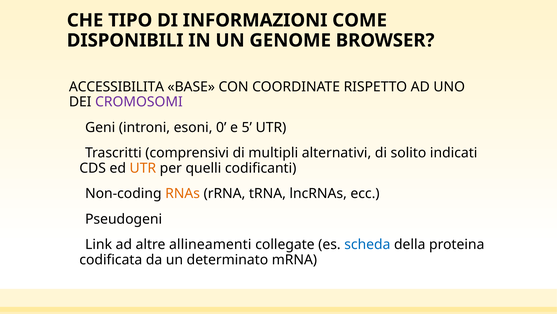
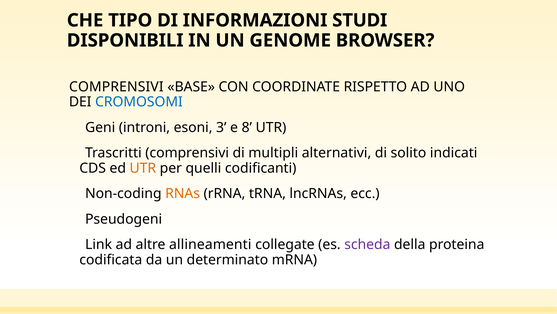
COME: COME -> STUDI (360, 20)
ACCESSIBILITA: ACCESSIBILITA -> COMPRENSIVI (116, 87)
CROMOSOMI colour: purple -> blue (139, 102)
0: 0 -> 3 (221, 127)
5: 5 -> 8 (247, 127)
scheda colour: blue -> purple (367, 244)
